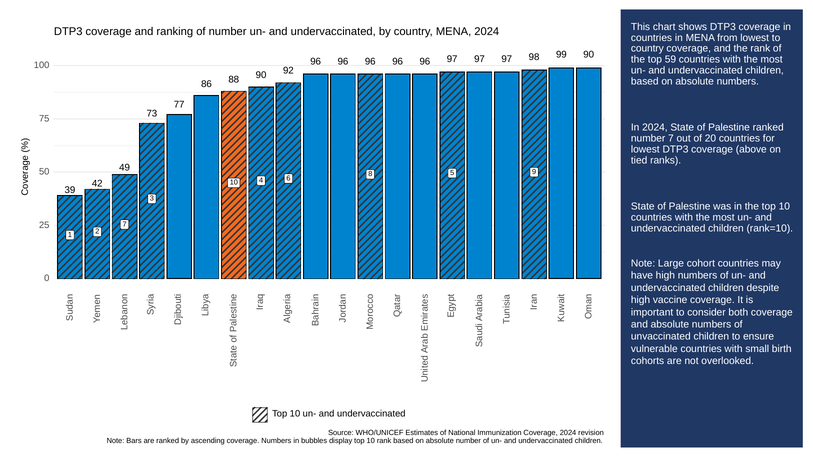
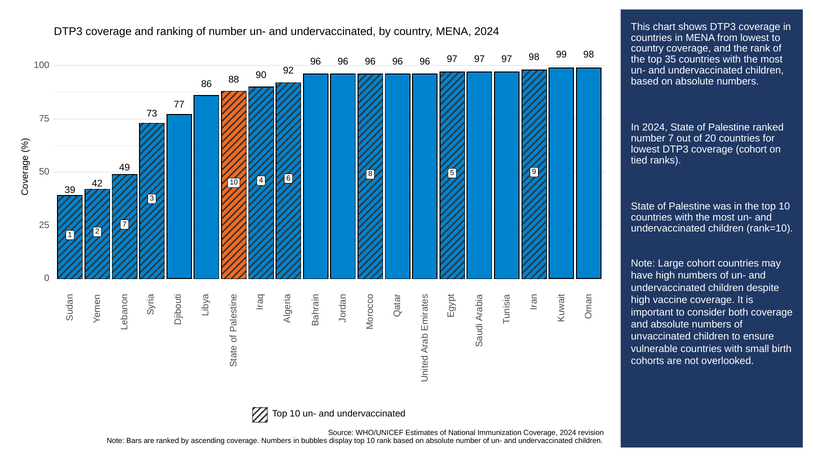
59: 59 -> 35 (670, 60)
98 90: 90 -> 98 (589, 55)
coverage above: above -> cohort (751, 149)
